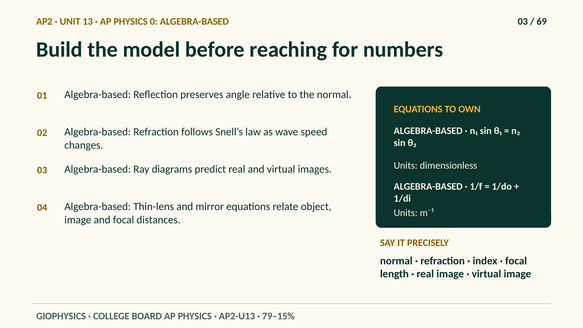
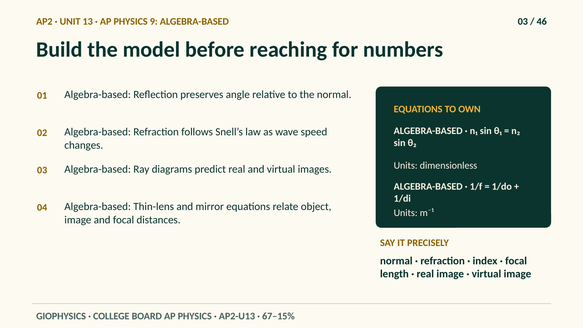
0: 0 -> 9 (154, 22)
69: 69 -> 46 (542, 22)
79–15%: 79–15% -> 67–15% (278, 316)
